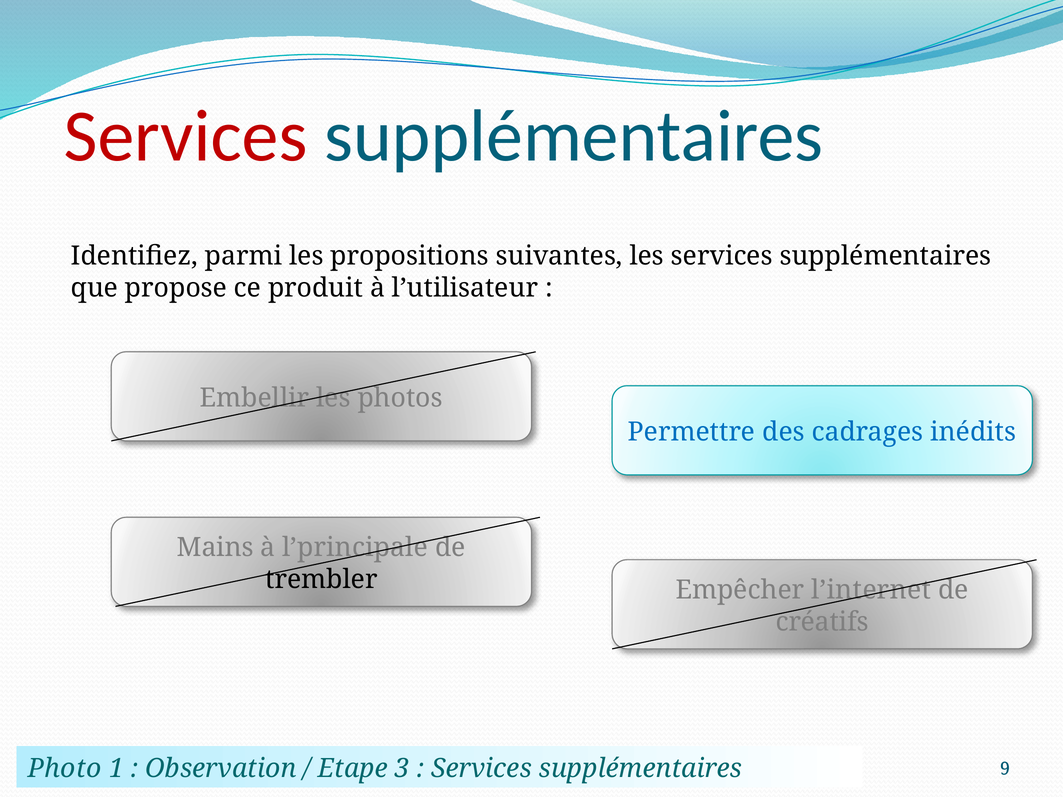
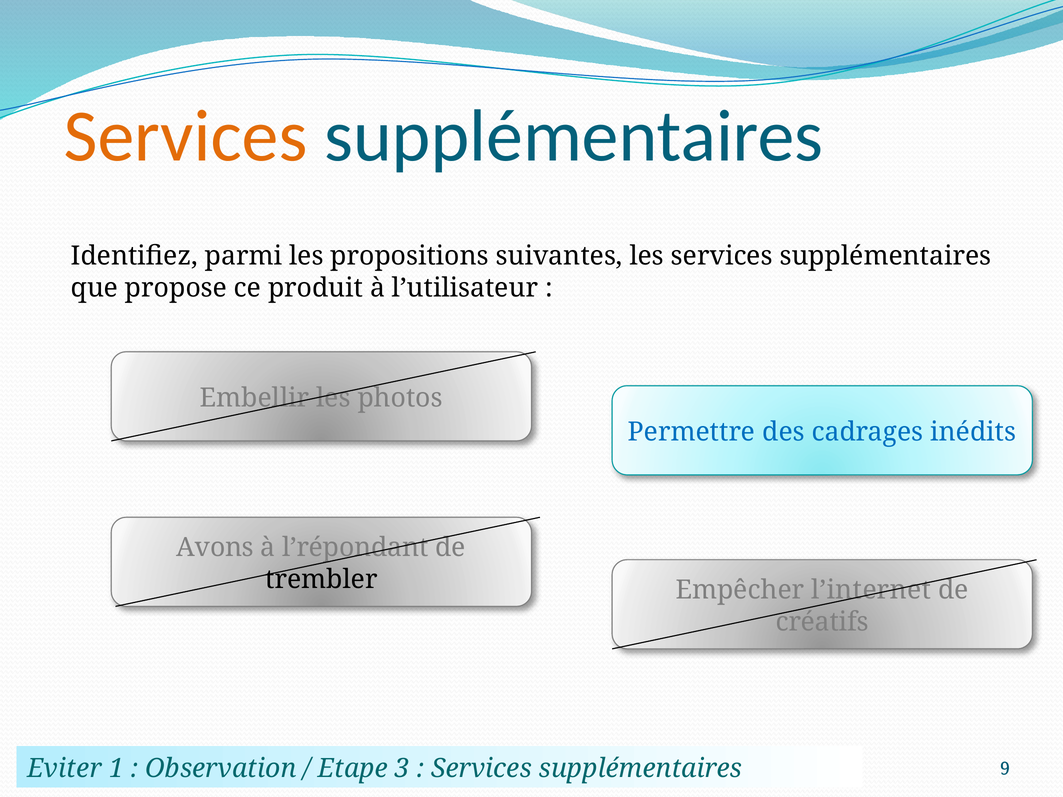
Services colour: red -> orange (186, 137)
Mains: Mains -> Avons (215, 548)
l’principale: l’principale -> l’répondant (355, 548)
Photo: Photo -> Eviter (65, 769)
